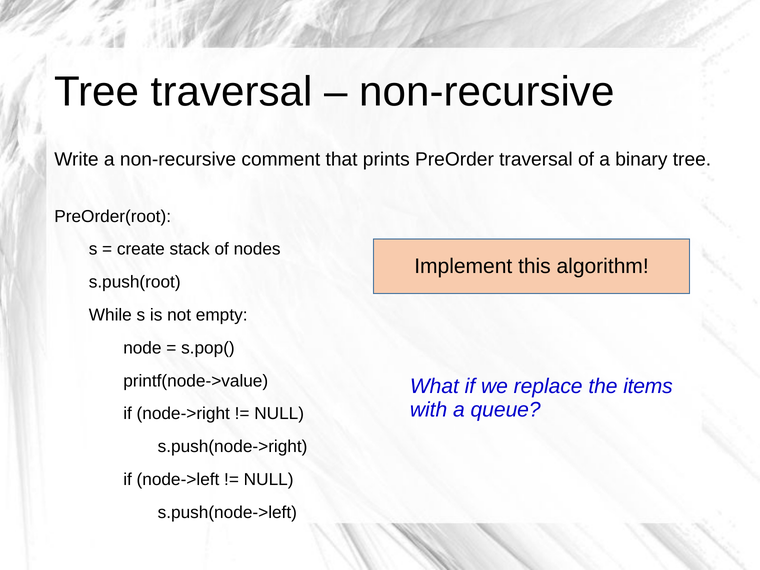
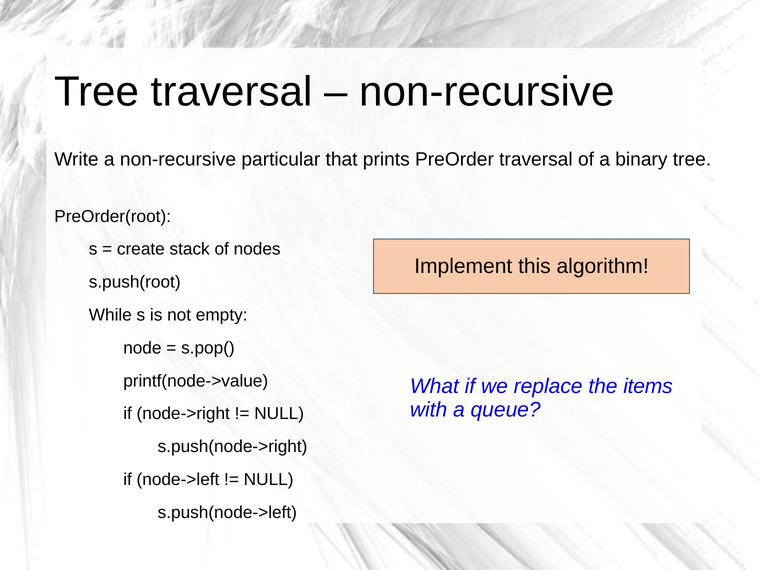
comment: comment -> particular (281, 159)
